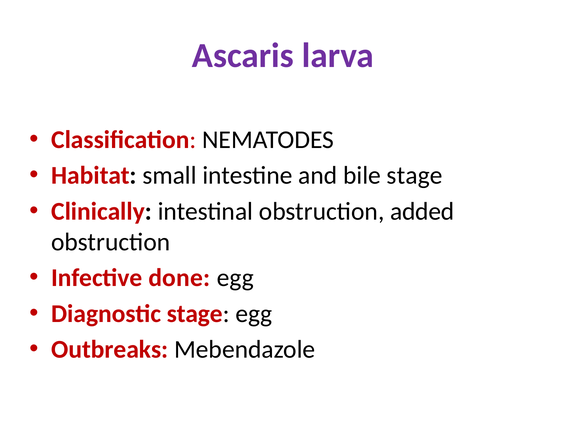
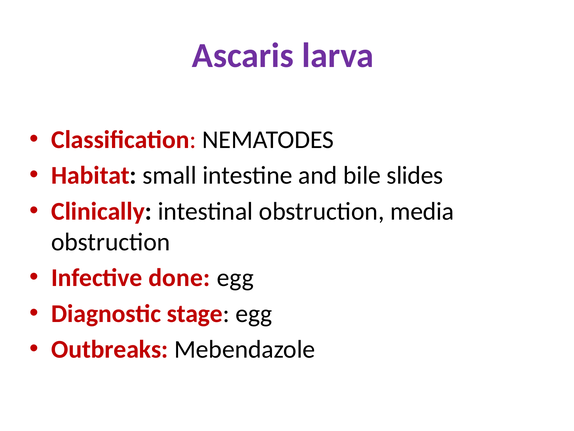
bile stage: stage -> slides (415, 175)
added: added -> media (422, 211)
